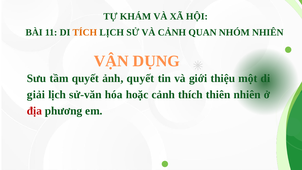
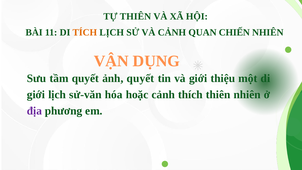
TỰ KHÁM: KHÁM -> THIÊN (135, 16)
NHÓM: NHÓM -> CHIẾN (234, 32)
giải: giải -> giới (36, 95)
địa colour: red -> purple (34, 111)
